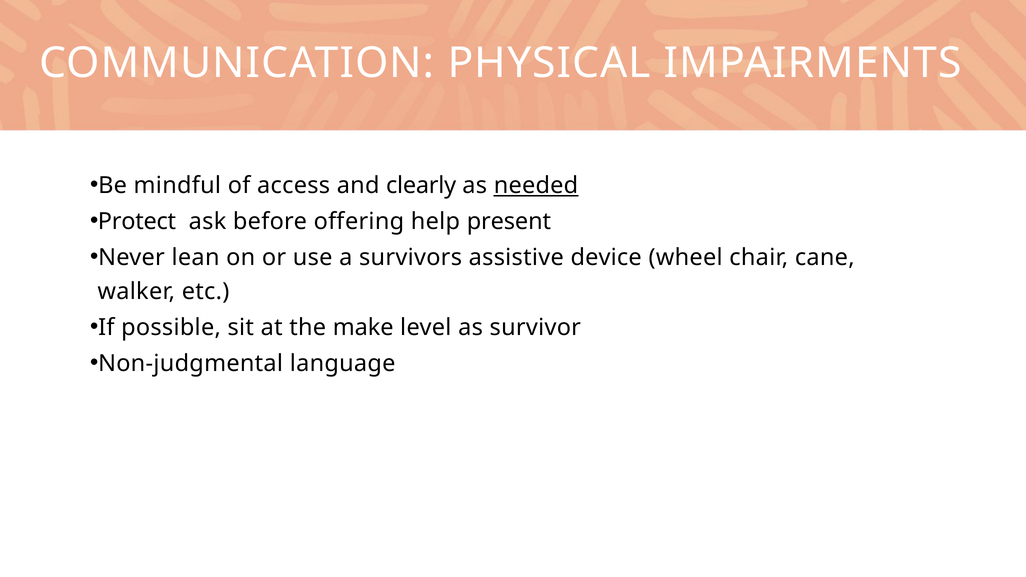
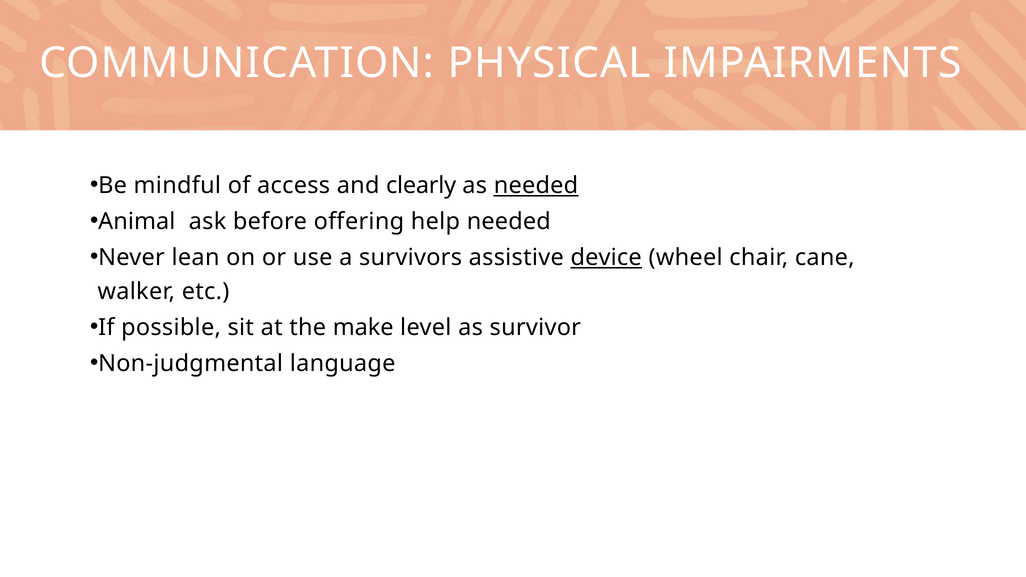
Protect: Protect -> Animal (137, 222)
help present: present -> needed (509, 222)
device underline: none -> present (606, 258)
